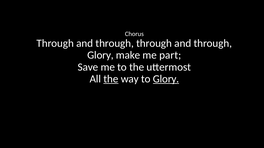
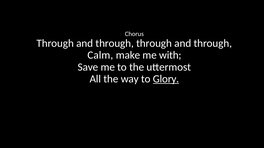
Glory: Glory -> Calm (100, 55)
part: part -> with (170, 55)
the underline: present -> none (111, 79)
